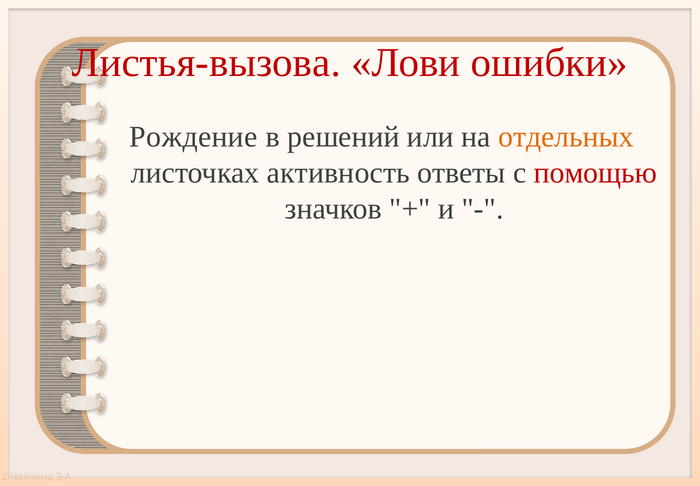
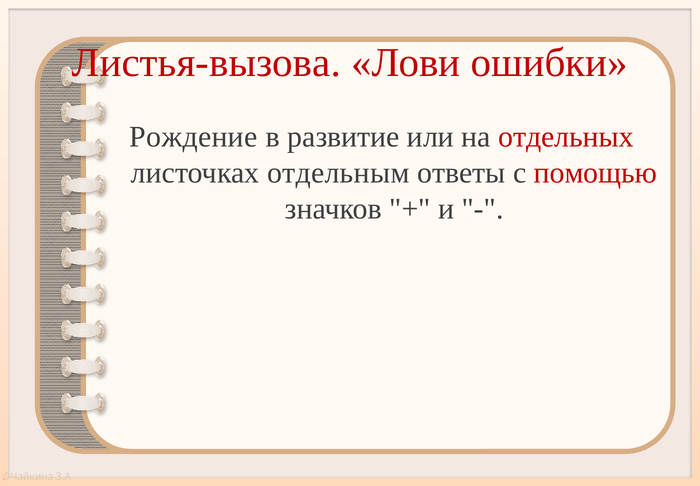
решений: решений -> развитие (343, 137)
отдельных colour: orange -> red (566, 137)
активность: активность -> отдельным (338, 173)
